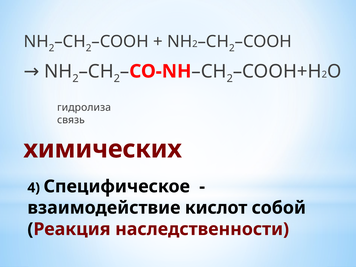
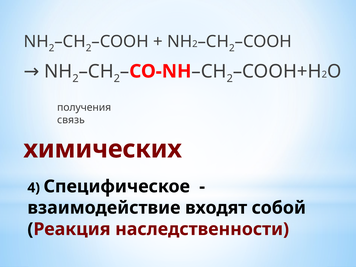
гидролиза: гидролиза -> получения (84, 107)
кислот: кислот -> входят (216, 208)
